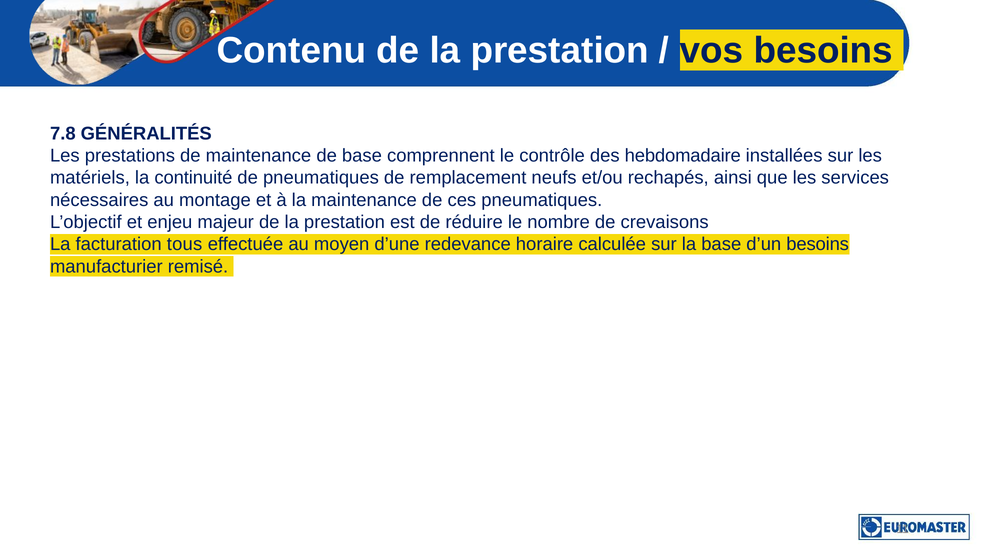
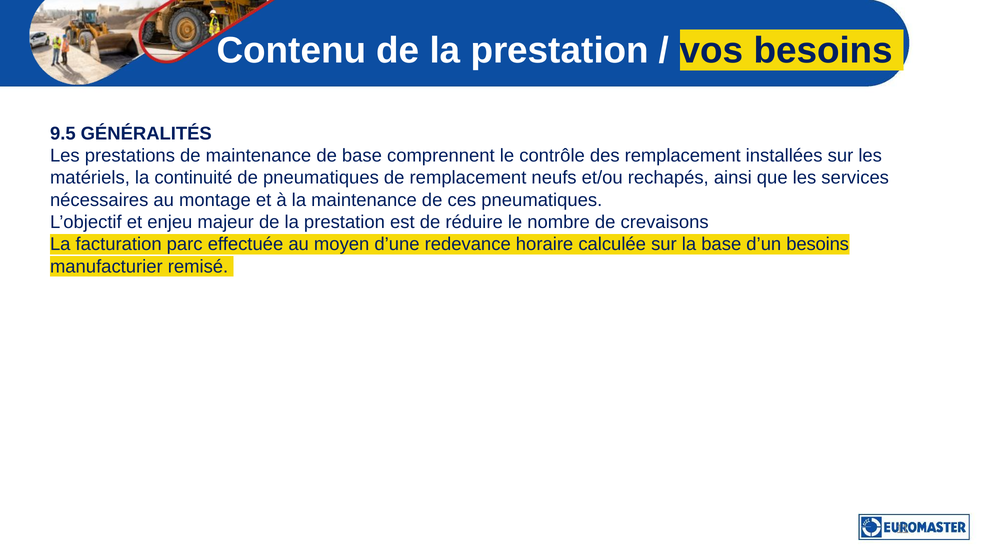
7.8: 7.8 -> 9.5 (63, 133)
des hebdomadaire: hebdomadaire -> remplacement (683, 156)
tous: tous -> parc (185, 244)
